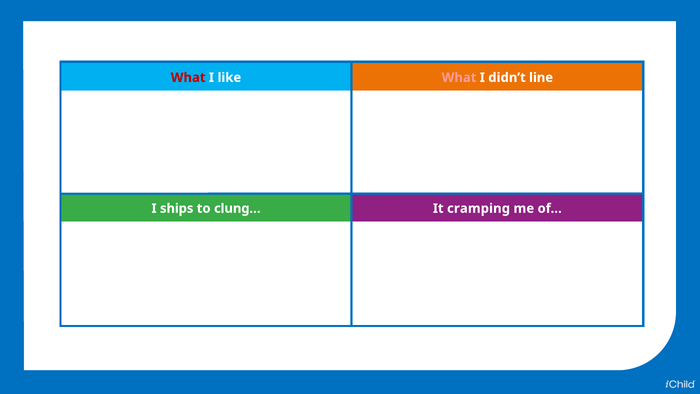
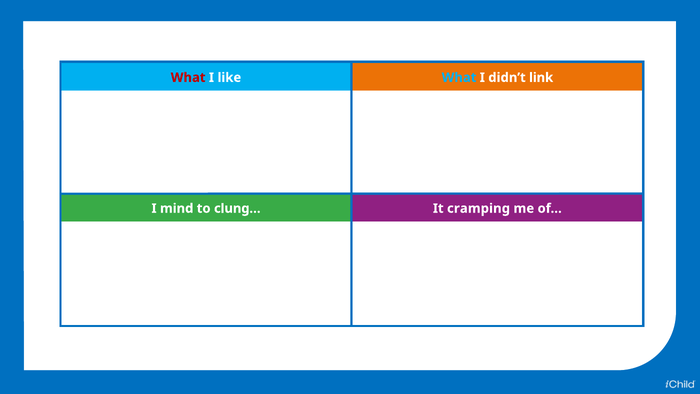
What colour: pink -> light blue (459, 77)
line: line -> link (541, 77)
ships: ships -> mind (177, 208)
